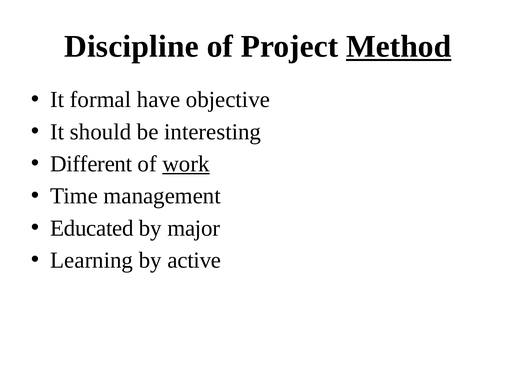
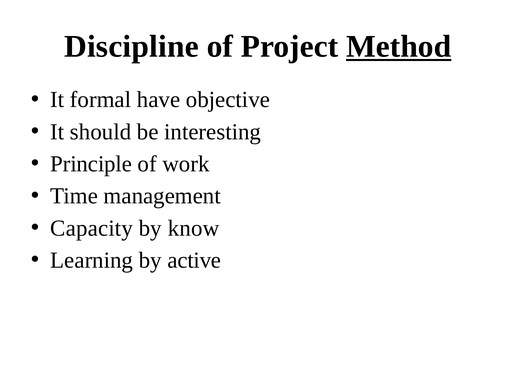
Different: Different -> Principle (91, 164)
work underline: present -> none (186, 164)
Educated: Educated -> Capacity (92, 228)
major: major -> know (193, 228)
